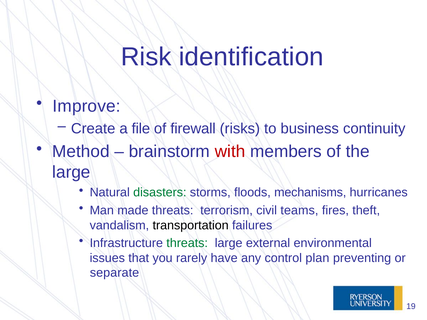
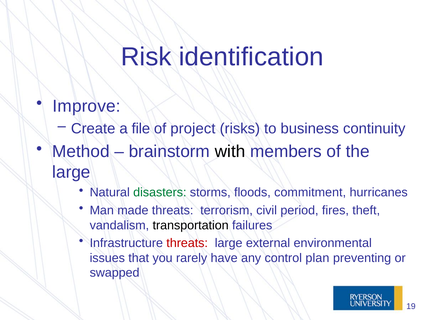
firewall: firewall -> project (193, 129)
with colour: red -> black (230, 152)
mechanisms: mechanisms -> commitment (310, 193)
teams: teams -> period (299, 210)
threats colour: green -> red (187, 243)
separate: separate -> swapped (115, 273)
